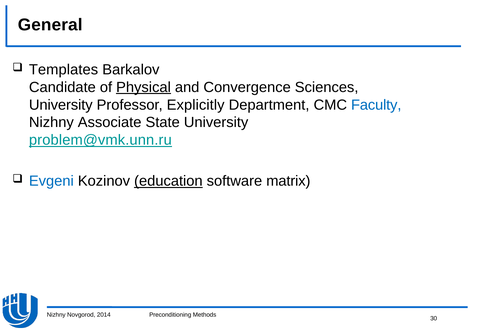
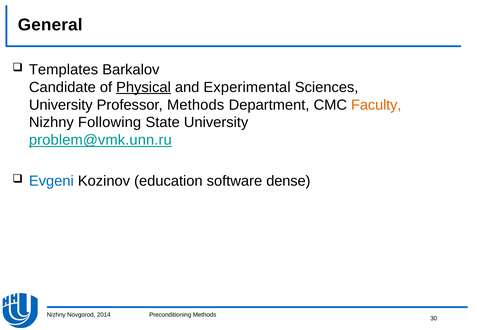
Convergence: Convergence -> Experimental (247, 87)
Professor Explicitly: Explicitly -> Methods (196, 105)
Faculty colour: blue -> orange (376, 105)
Associate: Associate -> Following (110, 123)
education underline: present -> none (168, 181)
matrix: matrix -> dense (288, 181)
